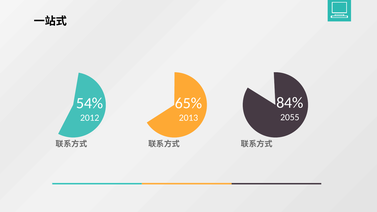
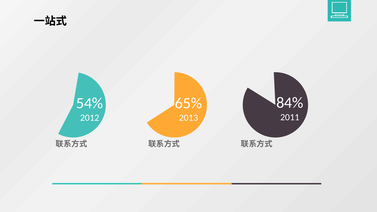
2055: 2055 -> 2011 (290, 117)
